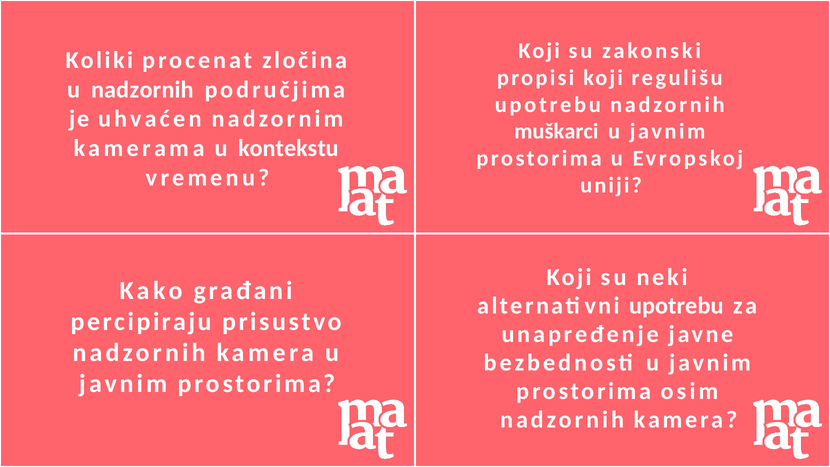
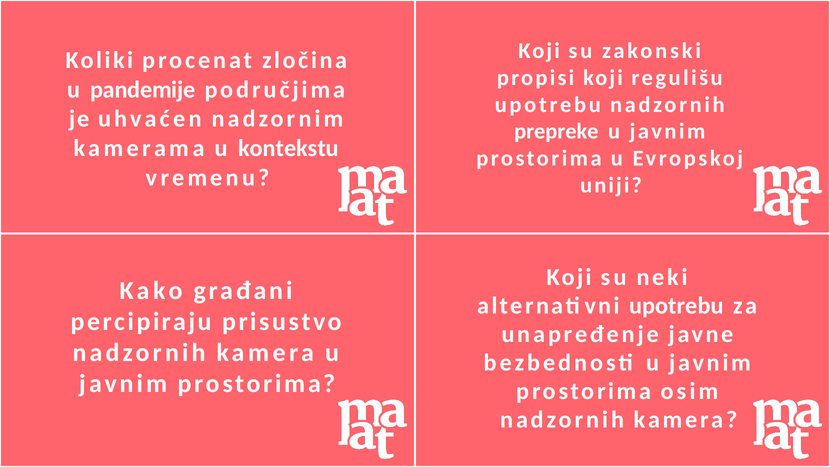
u nadzornih: nadzornih -> pandemije (143, 90)
muškarci: muškarci -> prepreke (556, 131)
